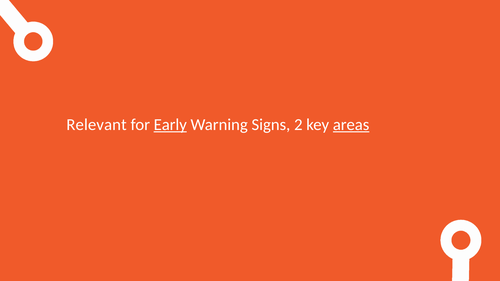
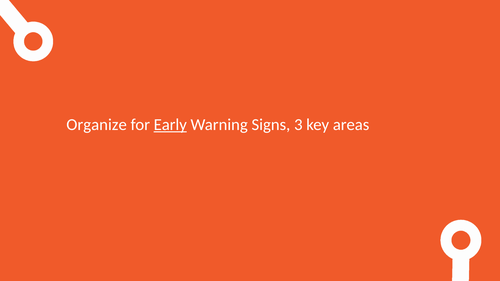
Relevant: Relevant -> Organize (97, 125)
2: 2 -> 3 (298, 125)
areas underline: present -> none (351, 125)
